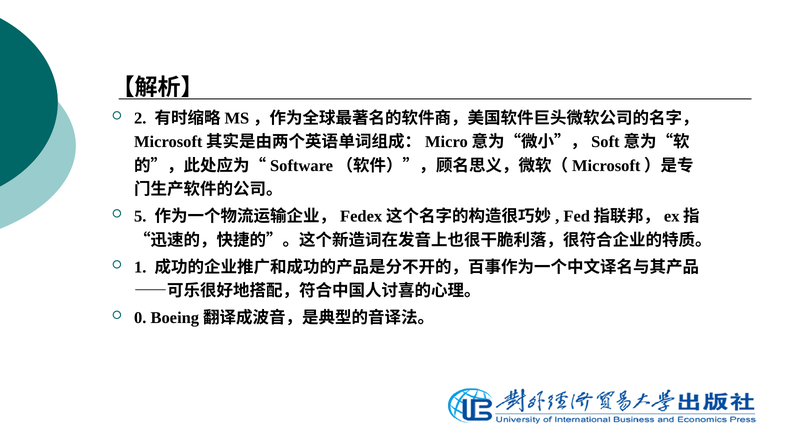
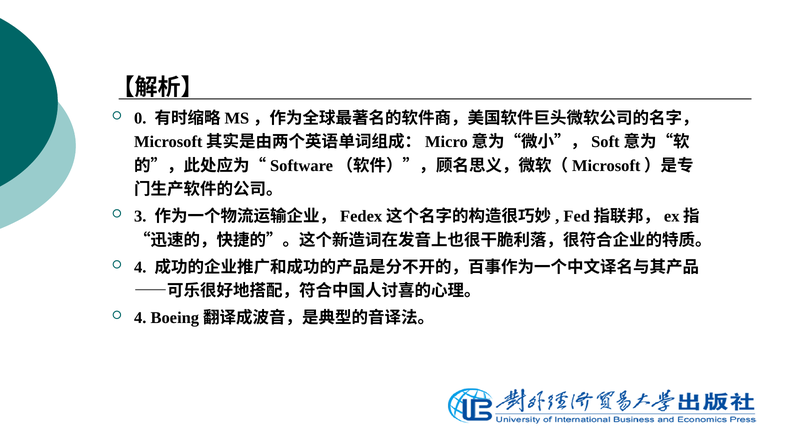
2: 2 -> 0 (140, 118)
5: 5 -> 3 (140, 216)
1: 1 -> 4 (140, 267)
0: 0 -> 4 (140, 318)
